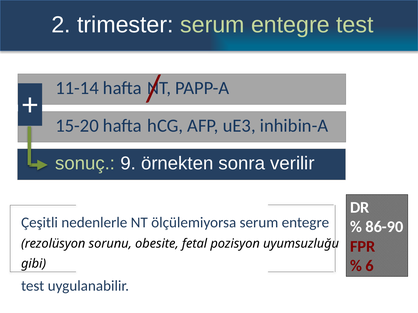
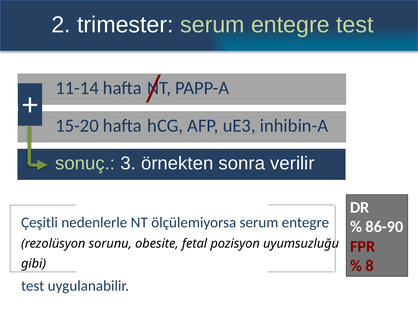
9: 9 -> 3 (128, 164)
6: 6 -> 8 (370, 266)
